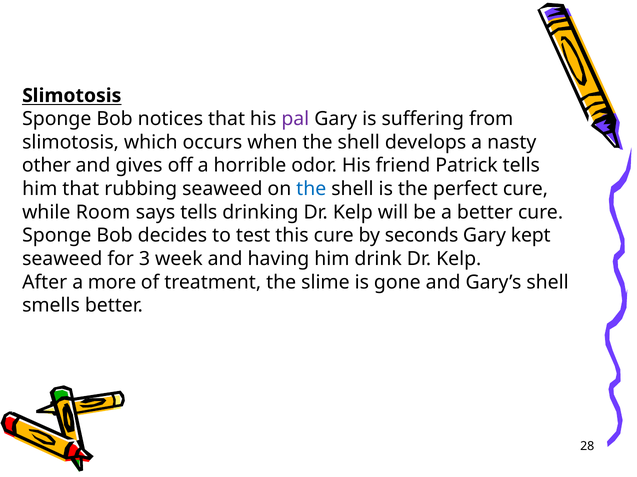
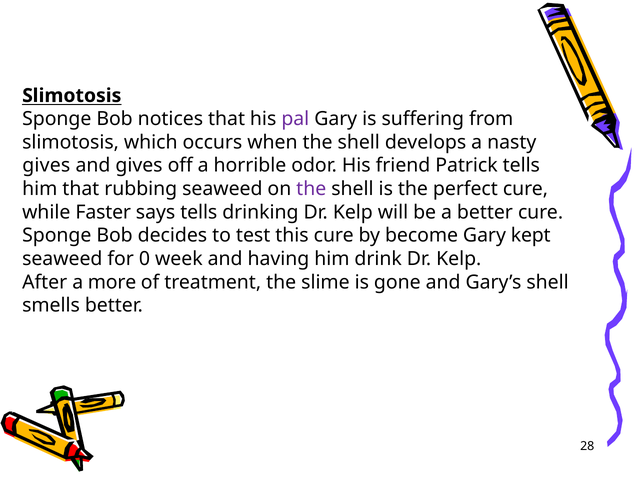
other: other -> gives (46, 166)
the colour: blue -> purple (311, 189)
Room: Room -> Faster (103, 213)
seconds: seconds -> become (422, 236)
3: 3 -> 0 (144, 259)
